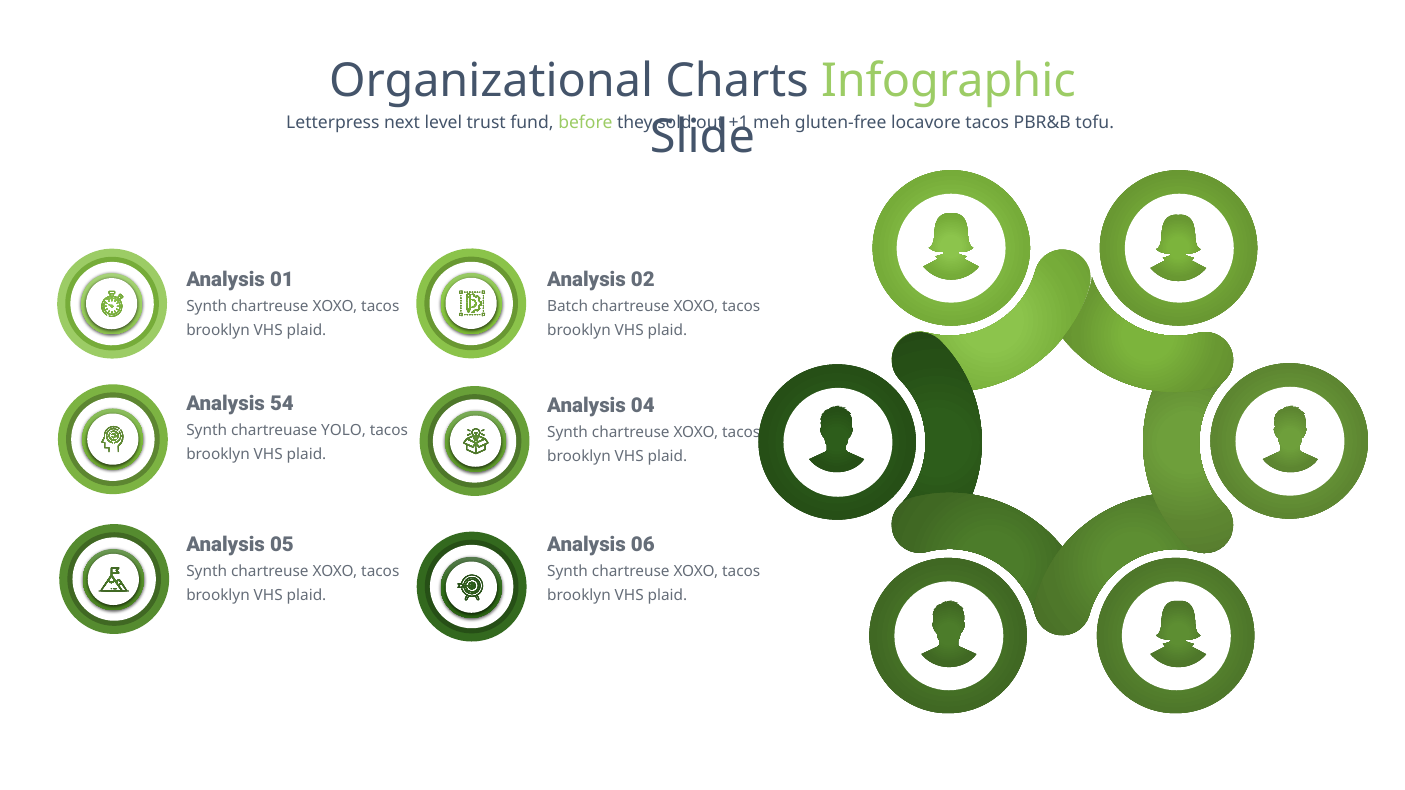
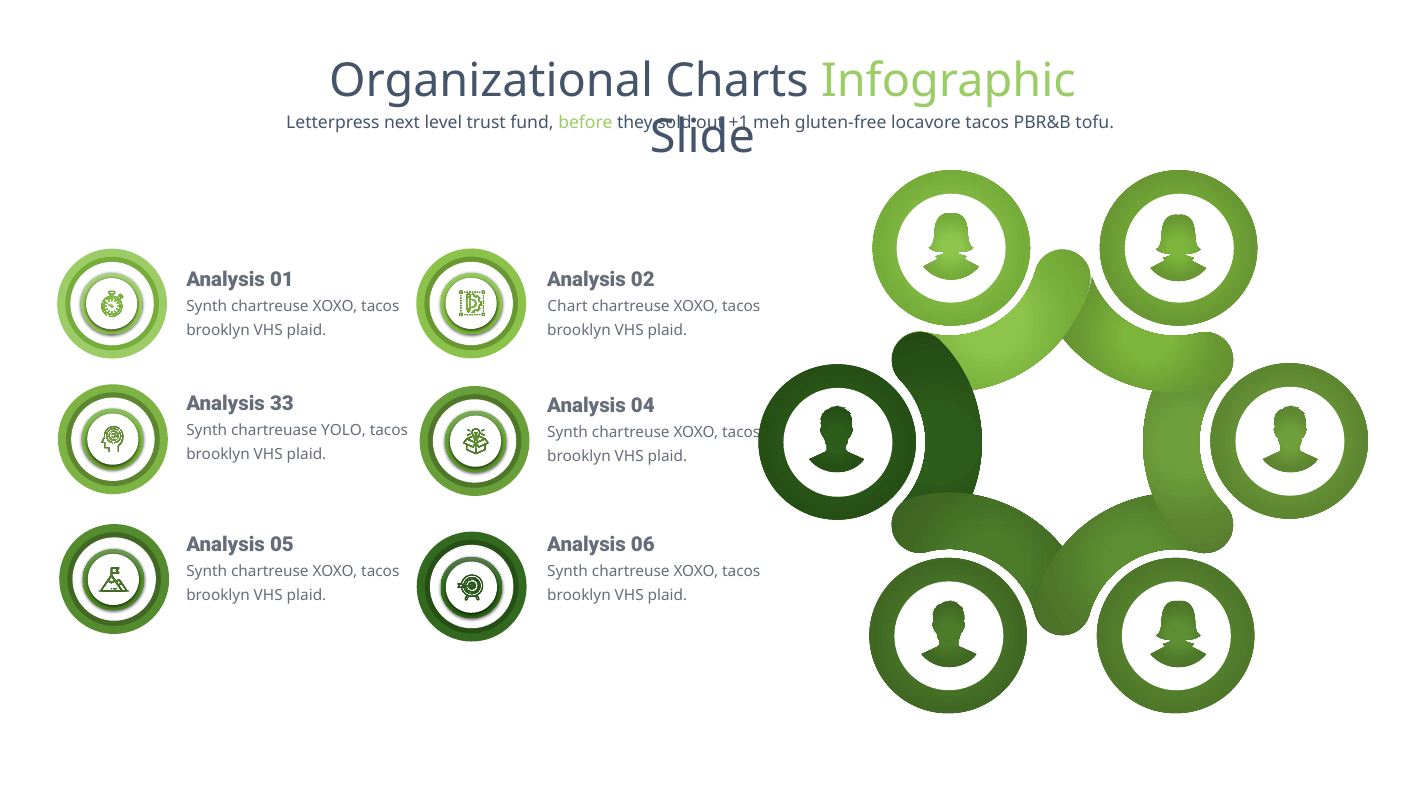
Batch: Batch -> Chart (568, 306)
54: 54 -> 33 (282, 404)
